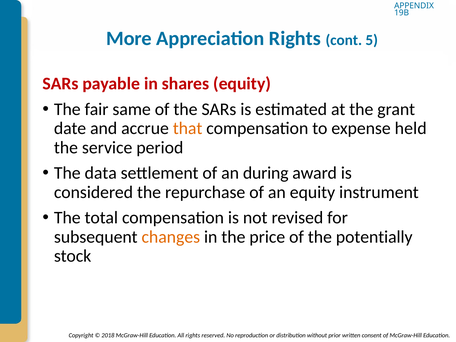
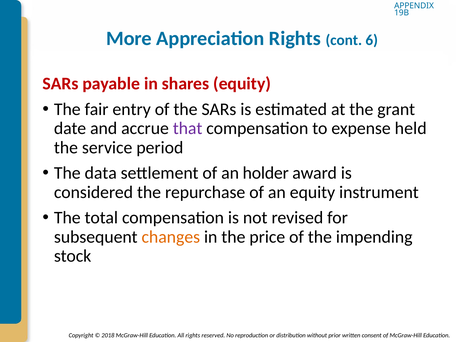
5: 5 -> 6 (372, 40)
same: same -> entry (132, 109)
that colour: orange -> purple (188, 128)
during: during -> holder (266, 173)
potentially: potentially -> impending (374, 237)
